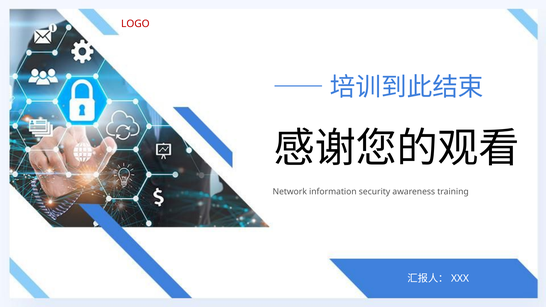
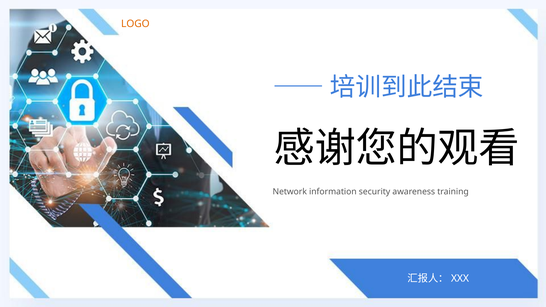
LOGO colour: red -> orange (135, 24)
